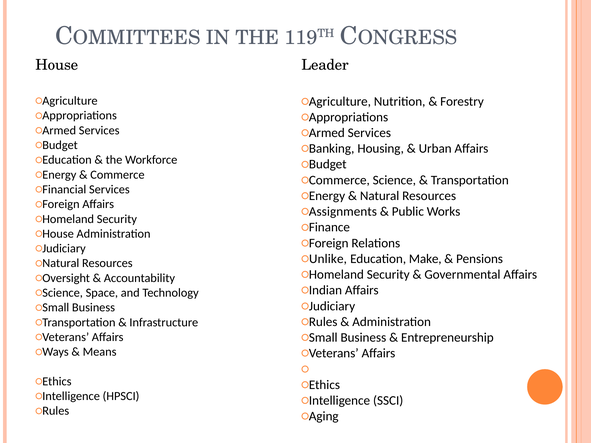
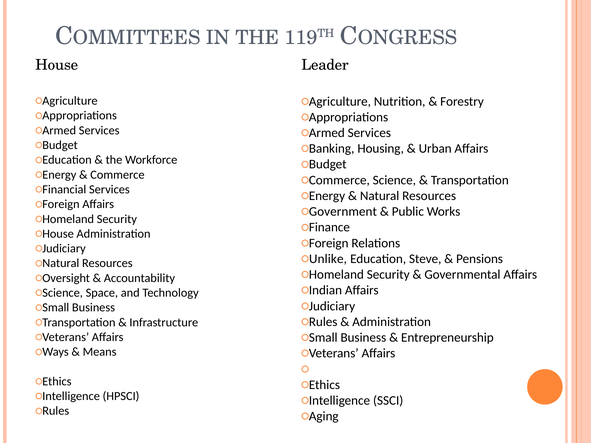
Assignments: Assignments -> Government (343, 212)
Make: Make -> Steve (425, 259)
